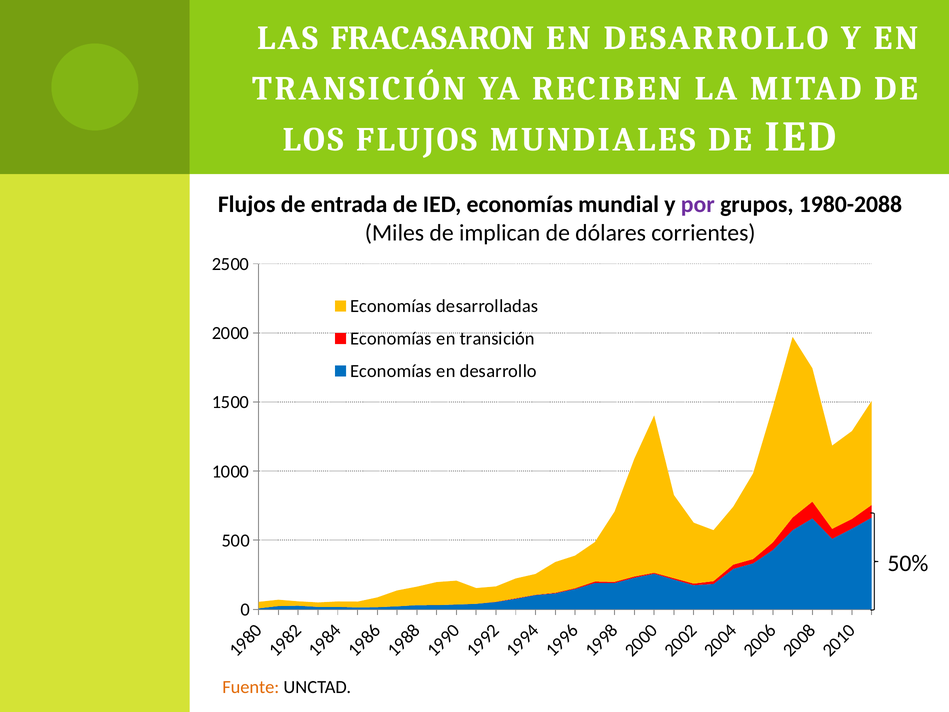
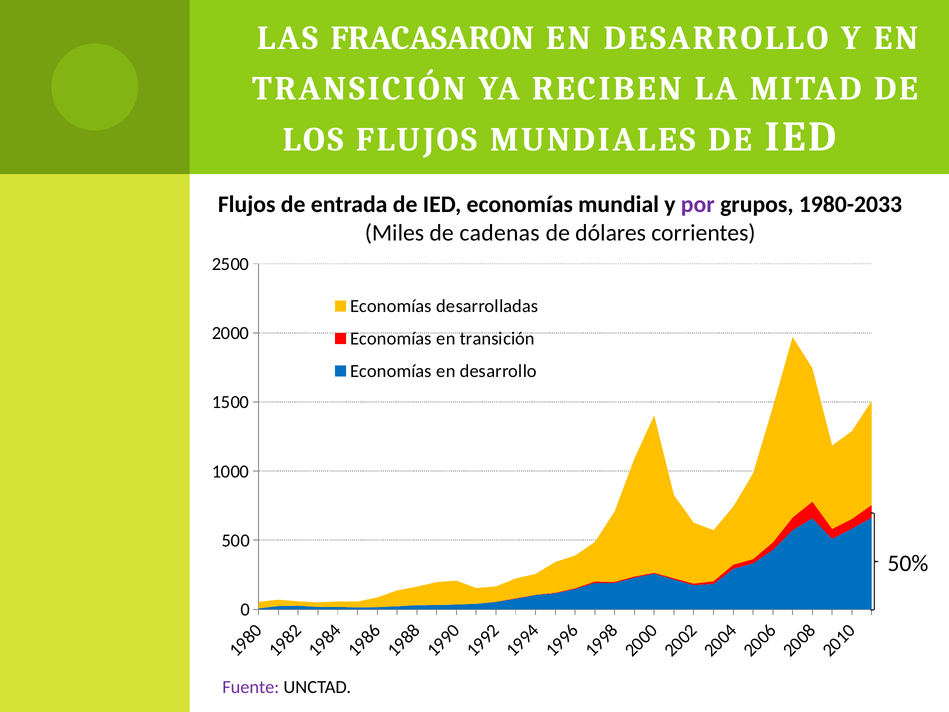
1980-2088: 1980-2088 -> 1980-2033 (850, 205)
implican: implican -> cadenas (500, 233)
Fuente colour: orange -> purple (251, 687)
